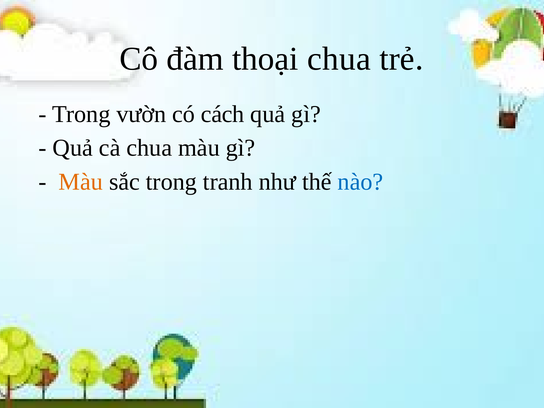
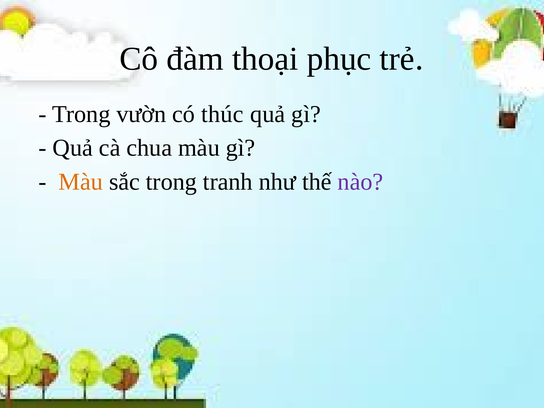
thoại chua: chua -> phục (339, 59)
cách: cách -> thúc (222, 114)
nào colour: blue -> purple (360, 182)
